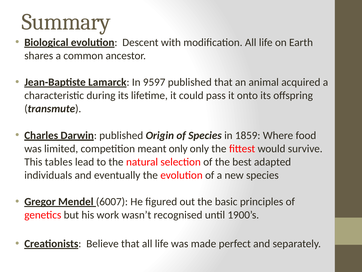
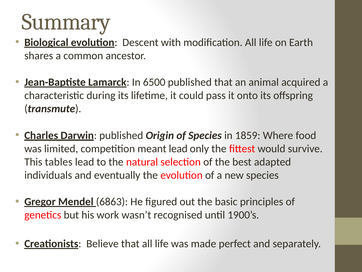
9597: 9597 -> 6500 (154, 82)
meant only: only -> lead (178, 148)
6007: 6007 -> 6863 (112, 201)
